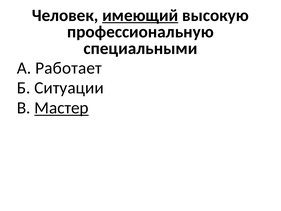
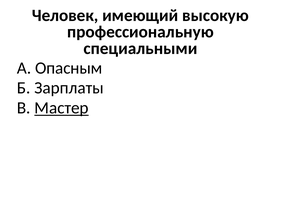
имеющий underline: present -> none (140, 15)
Работает: Работает -> Опасным (69, 68)
Ситуации: Ситуации -> Зарплаты (69, 88)
